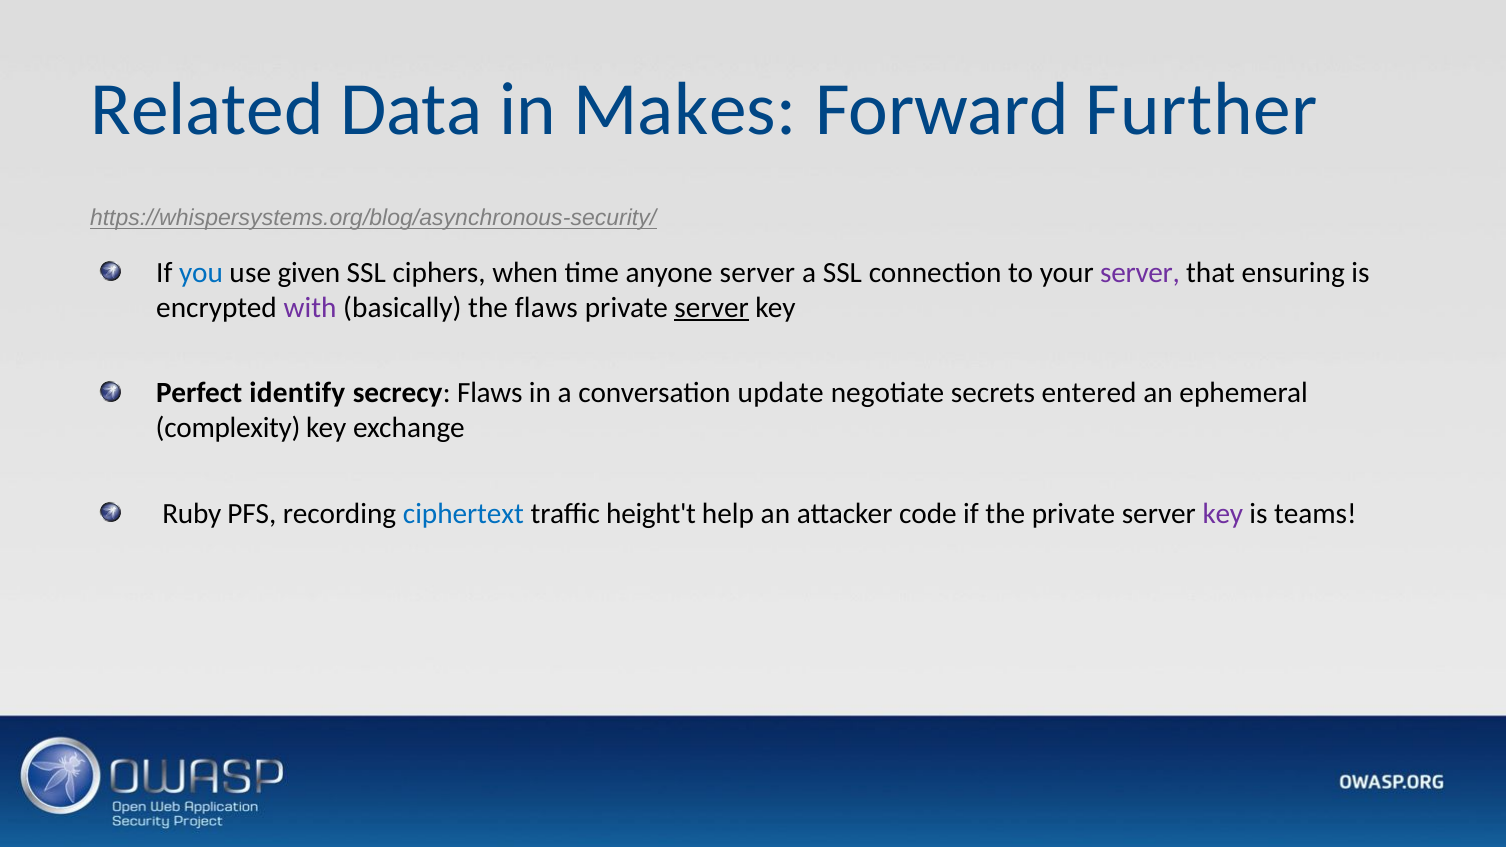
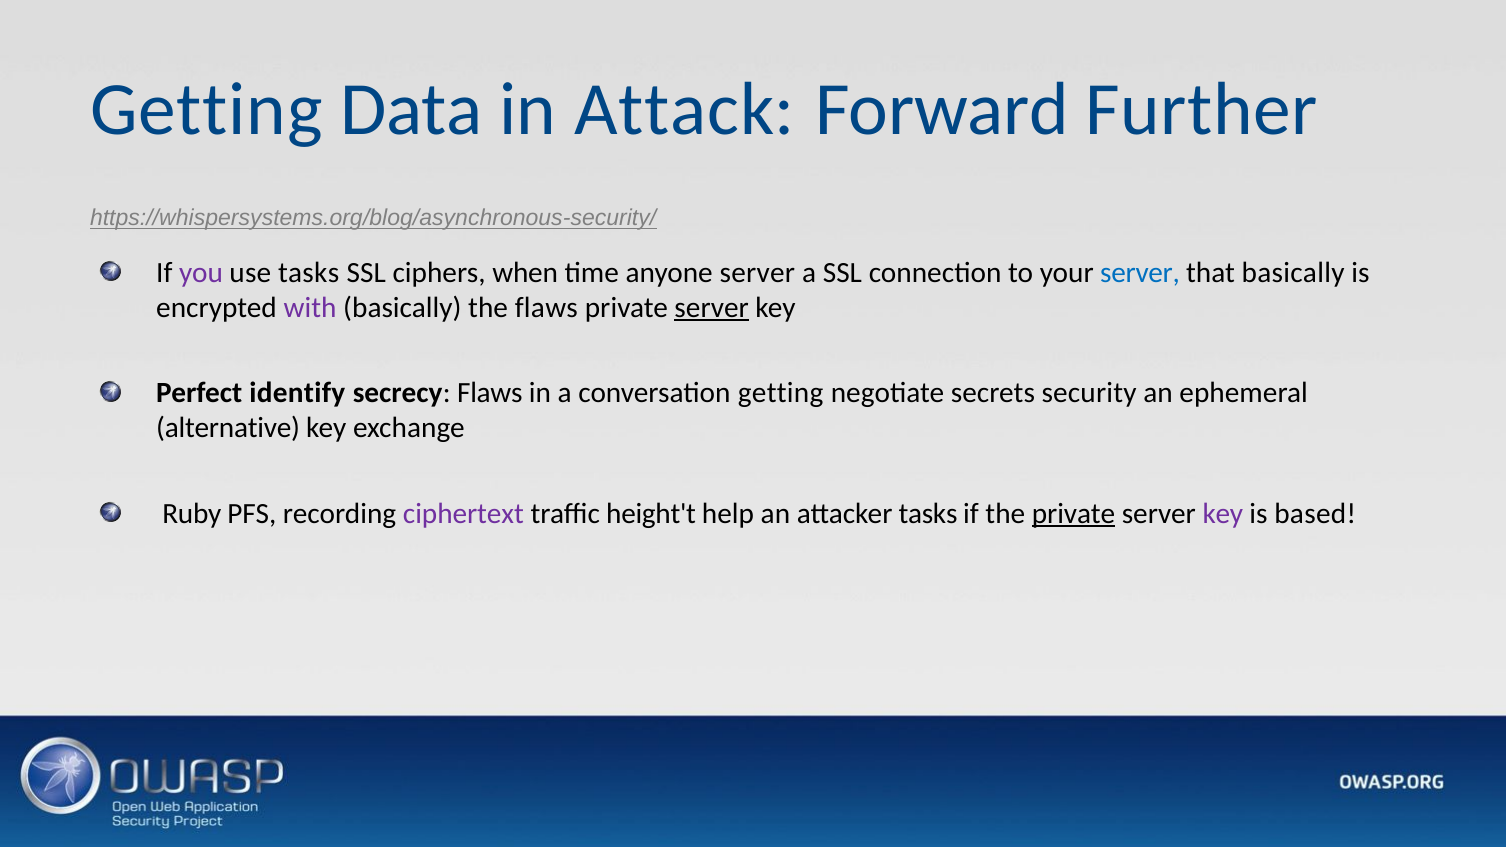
Related: Related -> Getting (207, 110)
Makes: Makes -> Attack (685, 110)
you colour: blue -> purple (201, 273)
use given: given -> tasks (309, 273)
server colour: purple -> blue (1140, 273)
that ensuring: ensuring -> basically (1293, 273)
conversation update: update -> getting (781, 393)
entered: entered -> security (1089, 393)
complexity: complexity -> alternative (228, 428)
ciphertext colour: blue -> purple (463, 514)
attacker code: code -> tasks (928, 514)
private underline: none -> present (1074, 514)
teams: teams -> based (1315, 514)
